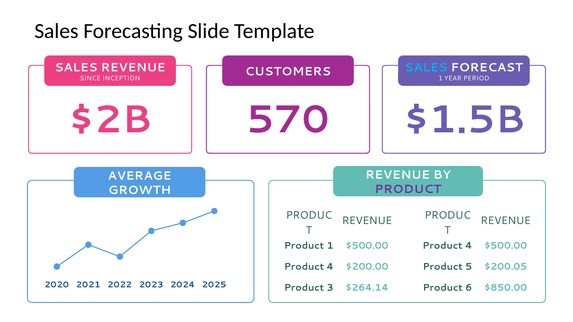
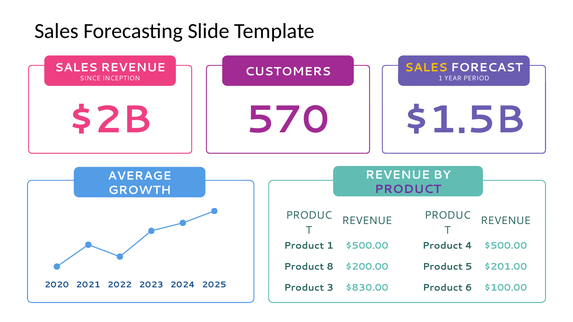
SALES colour: light blue -> yellow (426, 68)
4: 4 -> 8 (330, 267)
$200.05: $200.05 -> $201.00 (506, 267)
$264.14: $264.14 -> $830.00 (367, 288)
$850.00: $850.00 -> $100.00 (506, 288)
